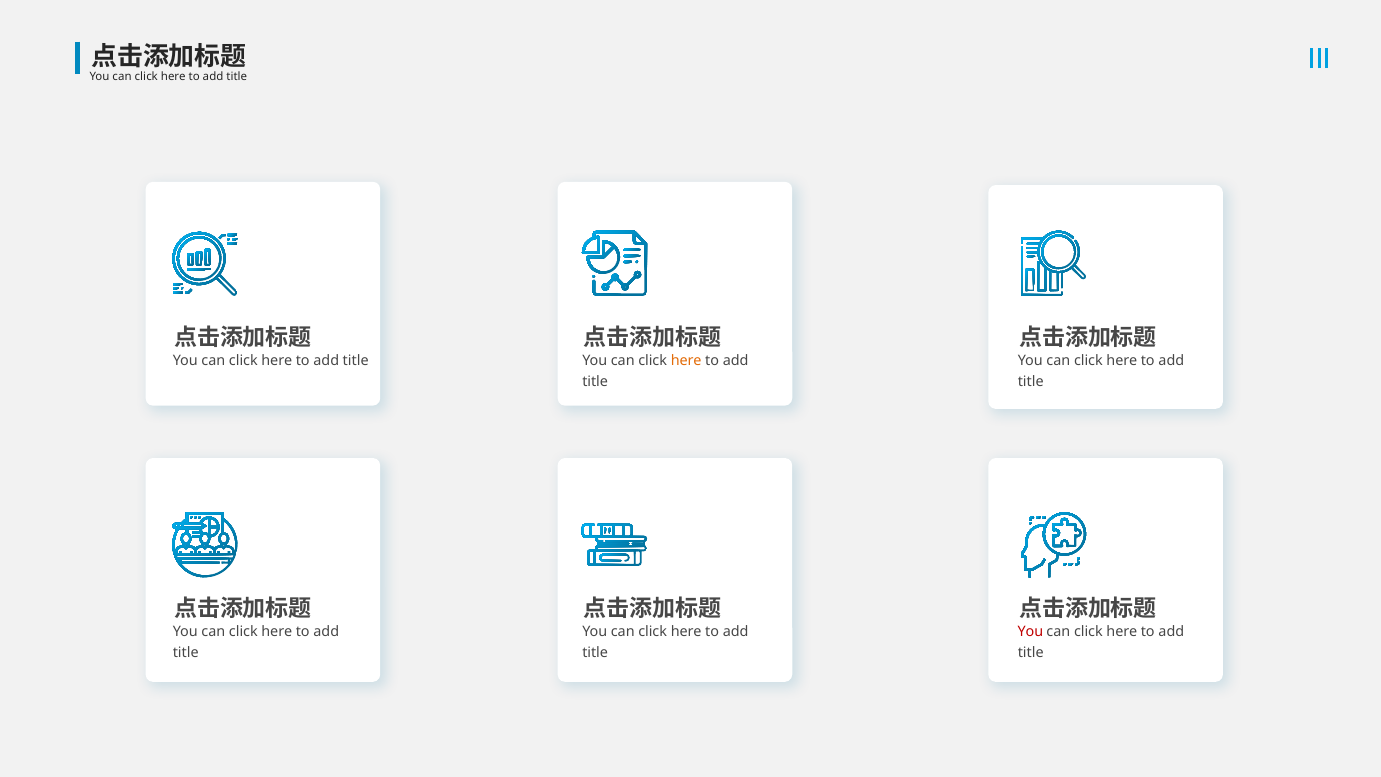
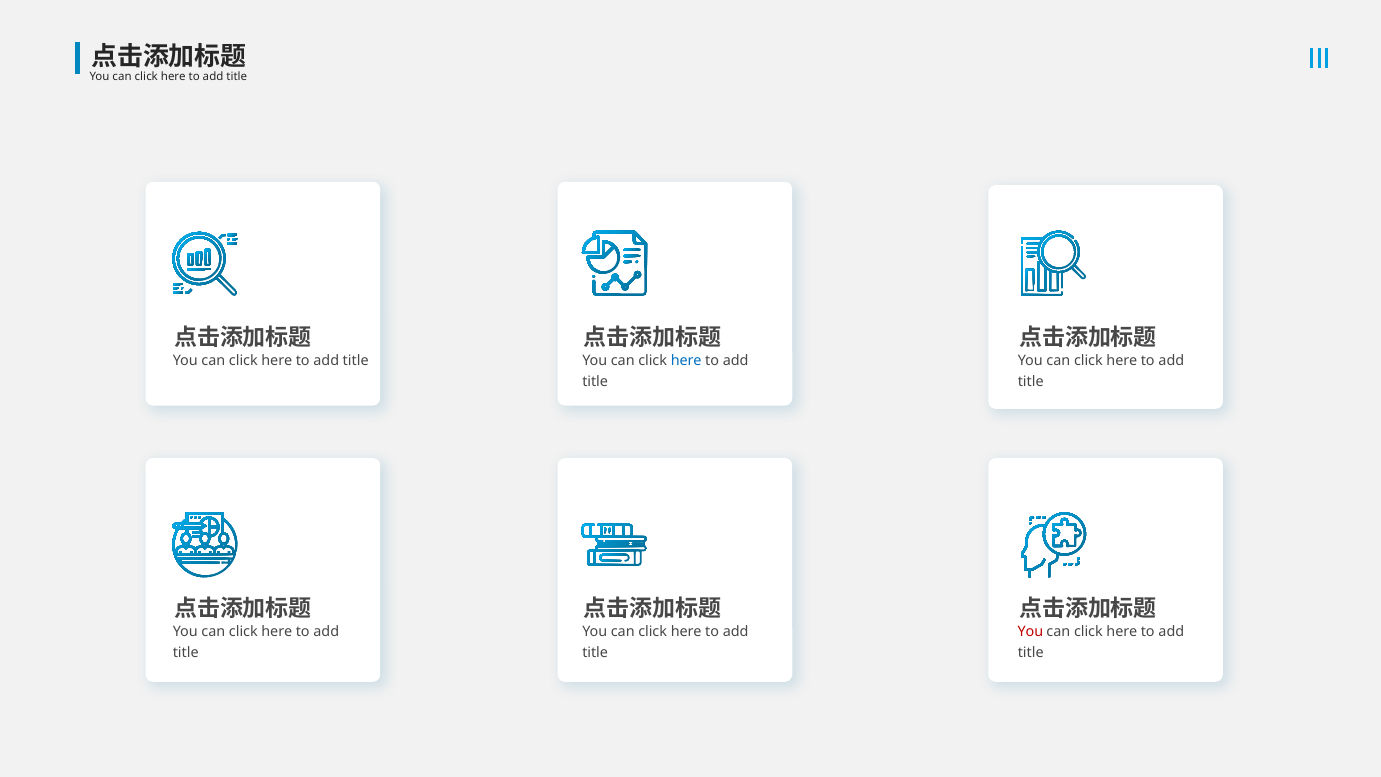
here colour: orange -> blue (686, 361)
